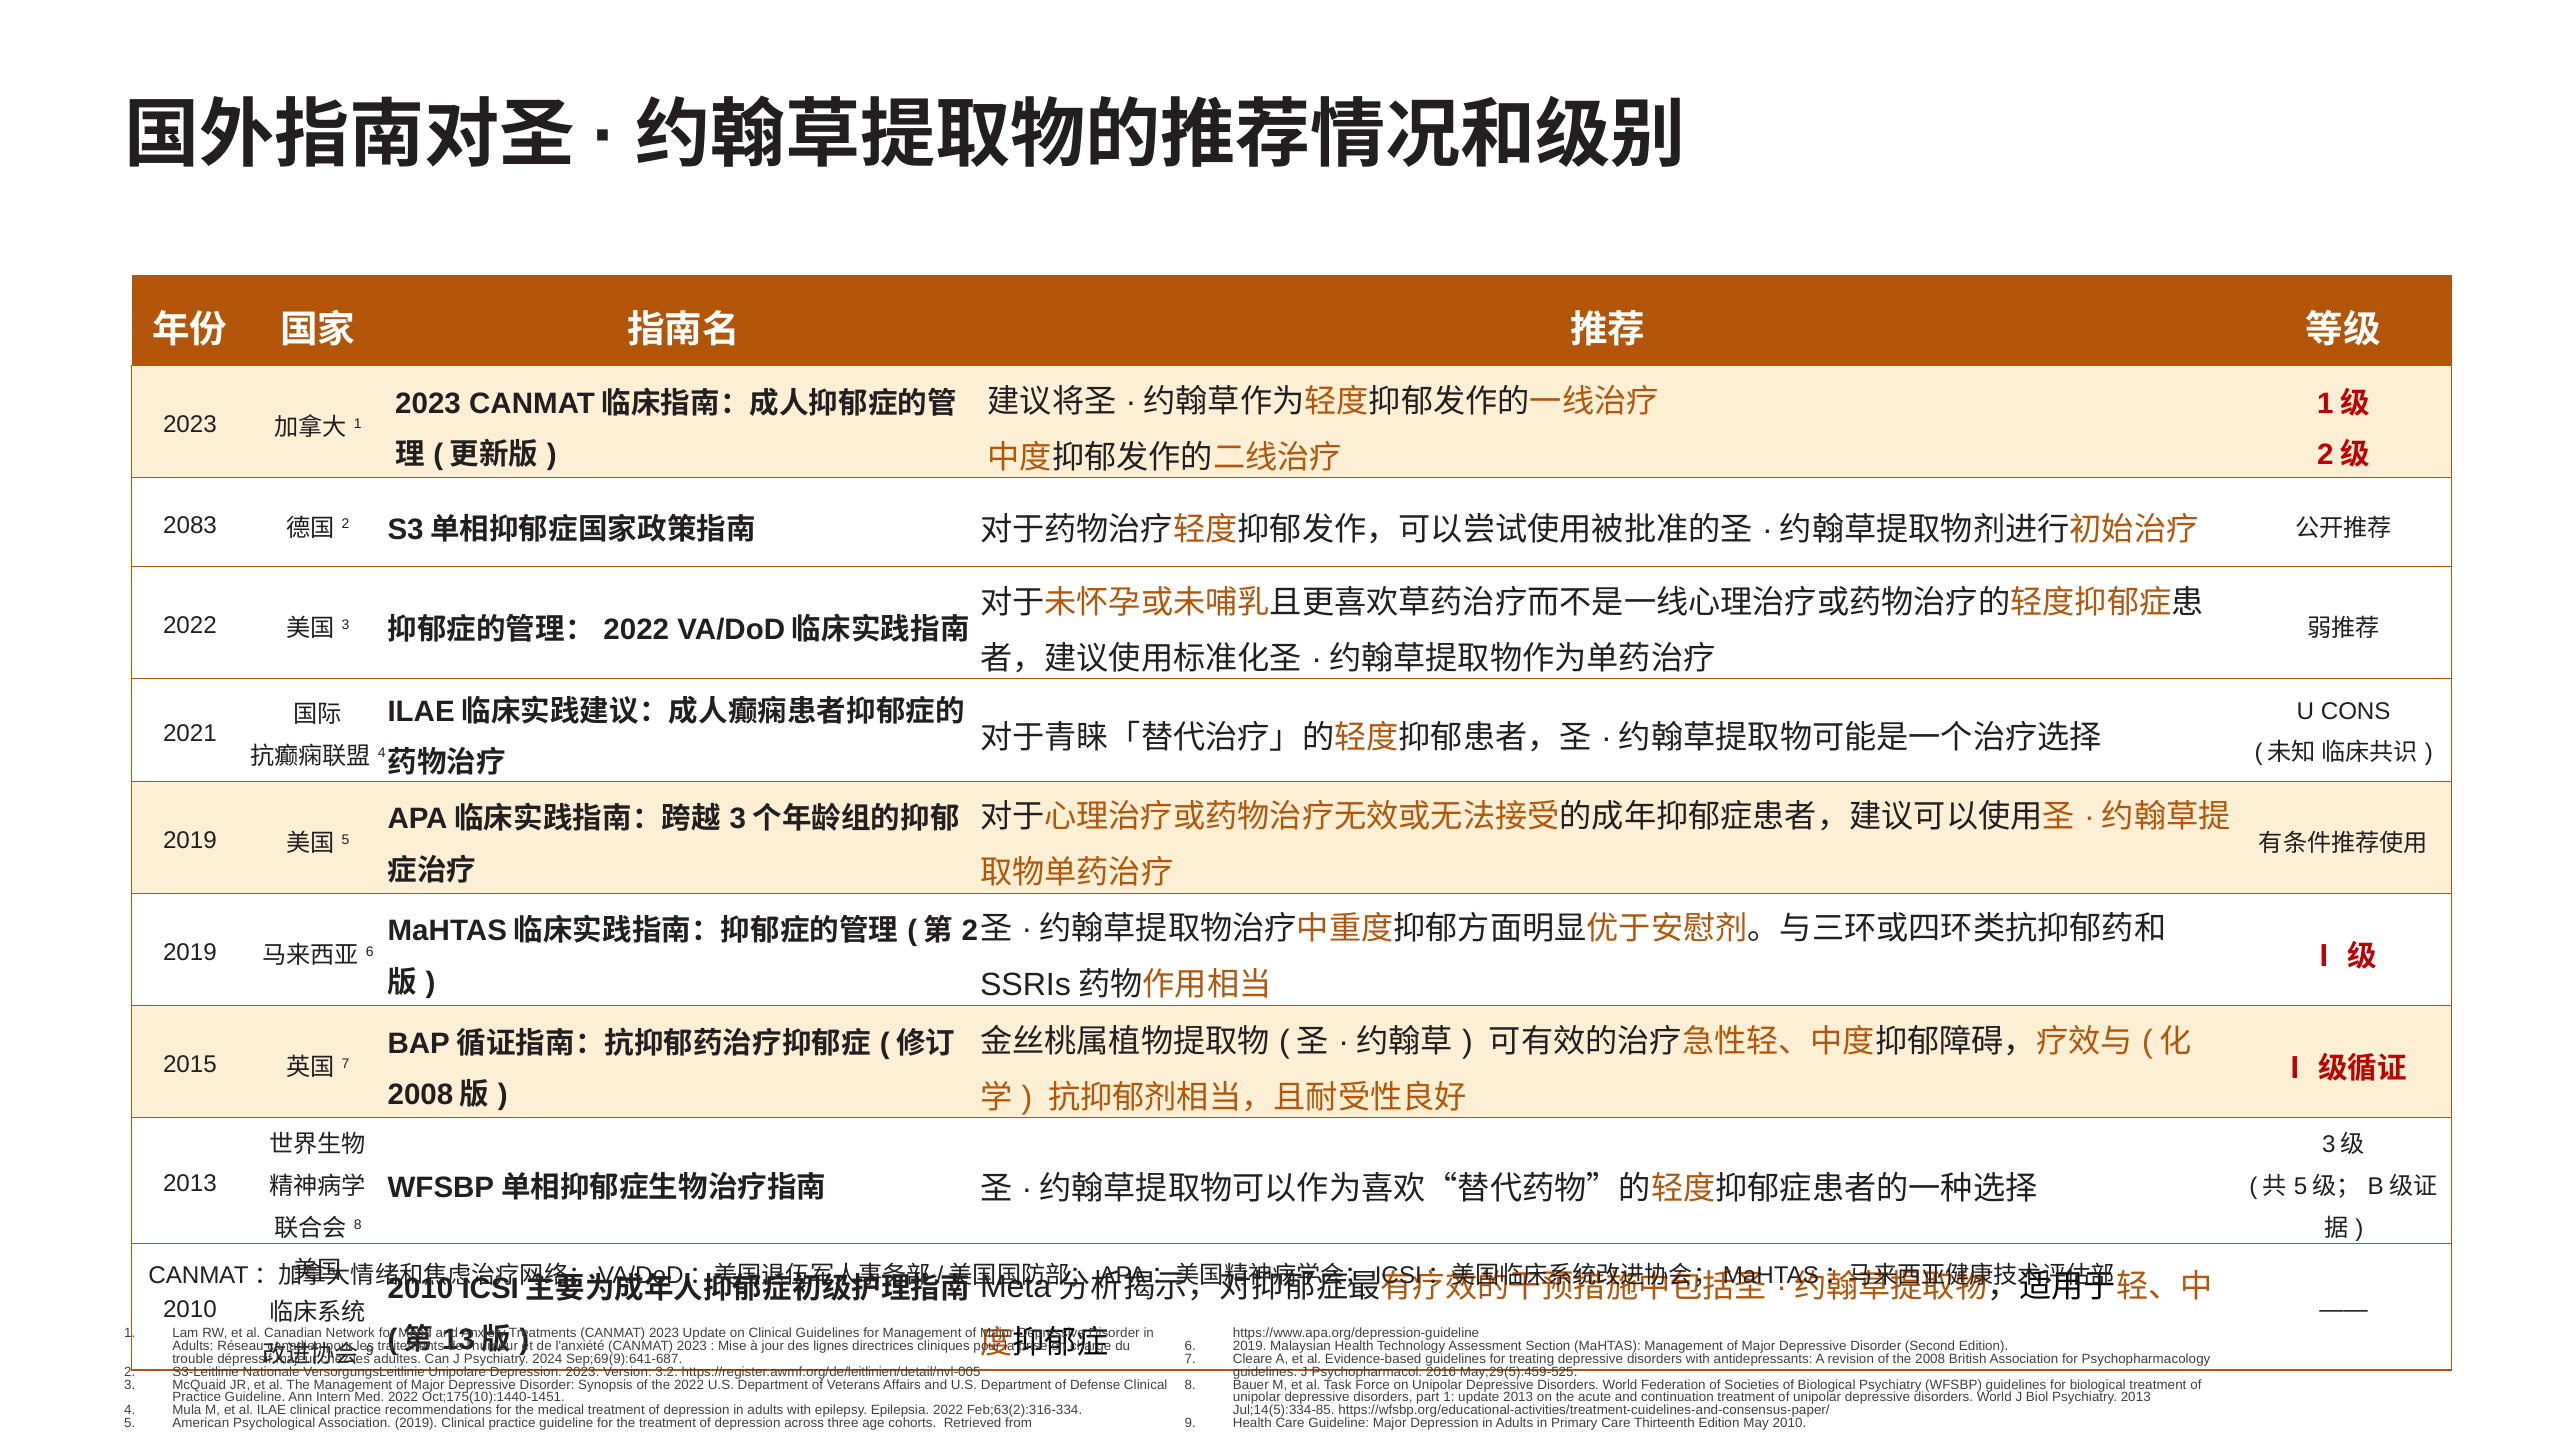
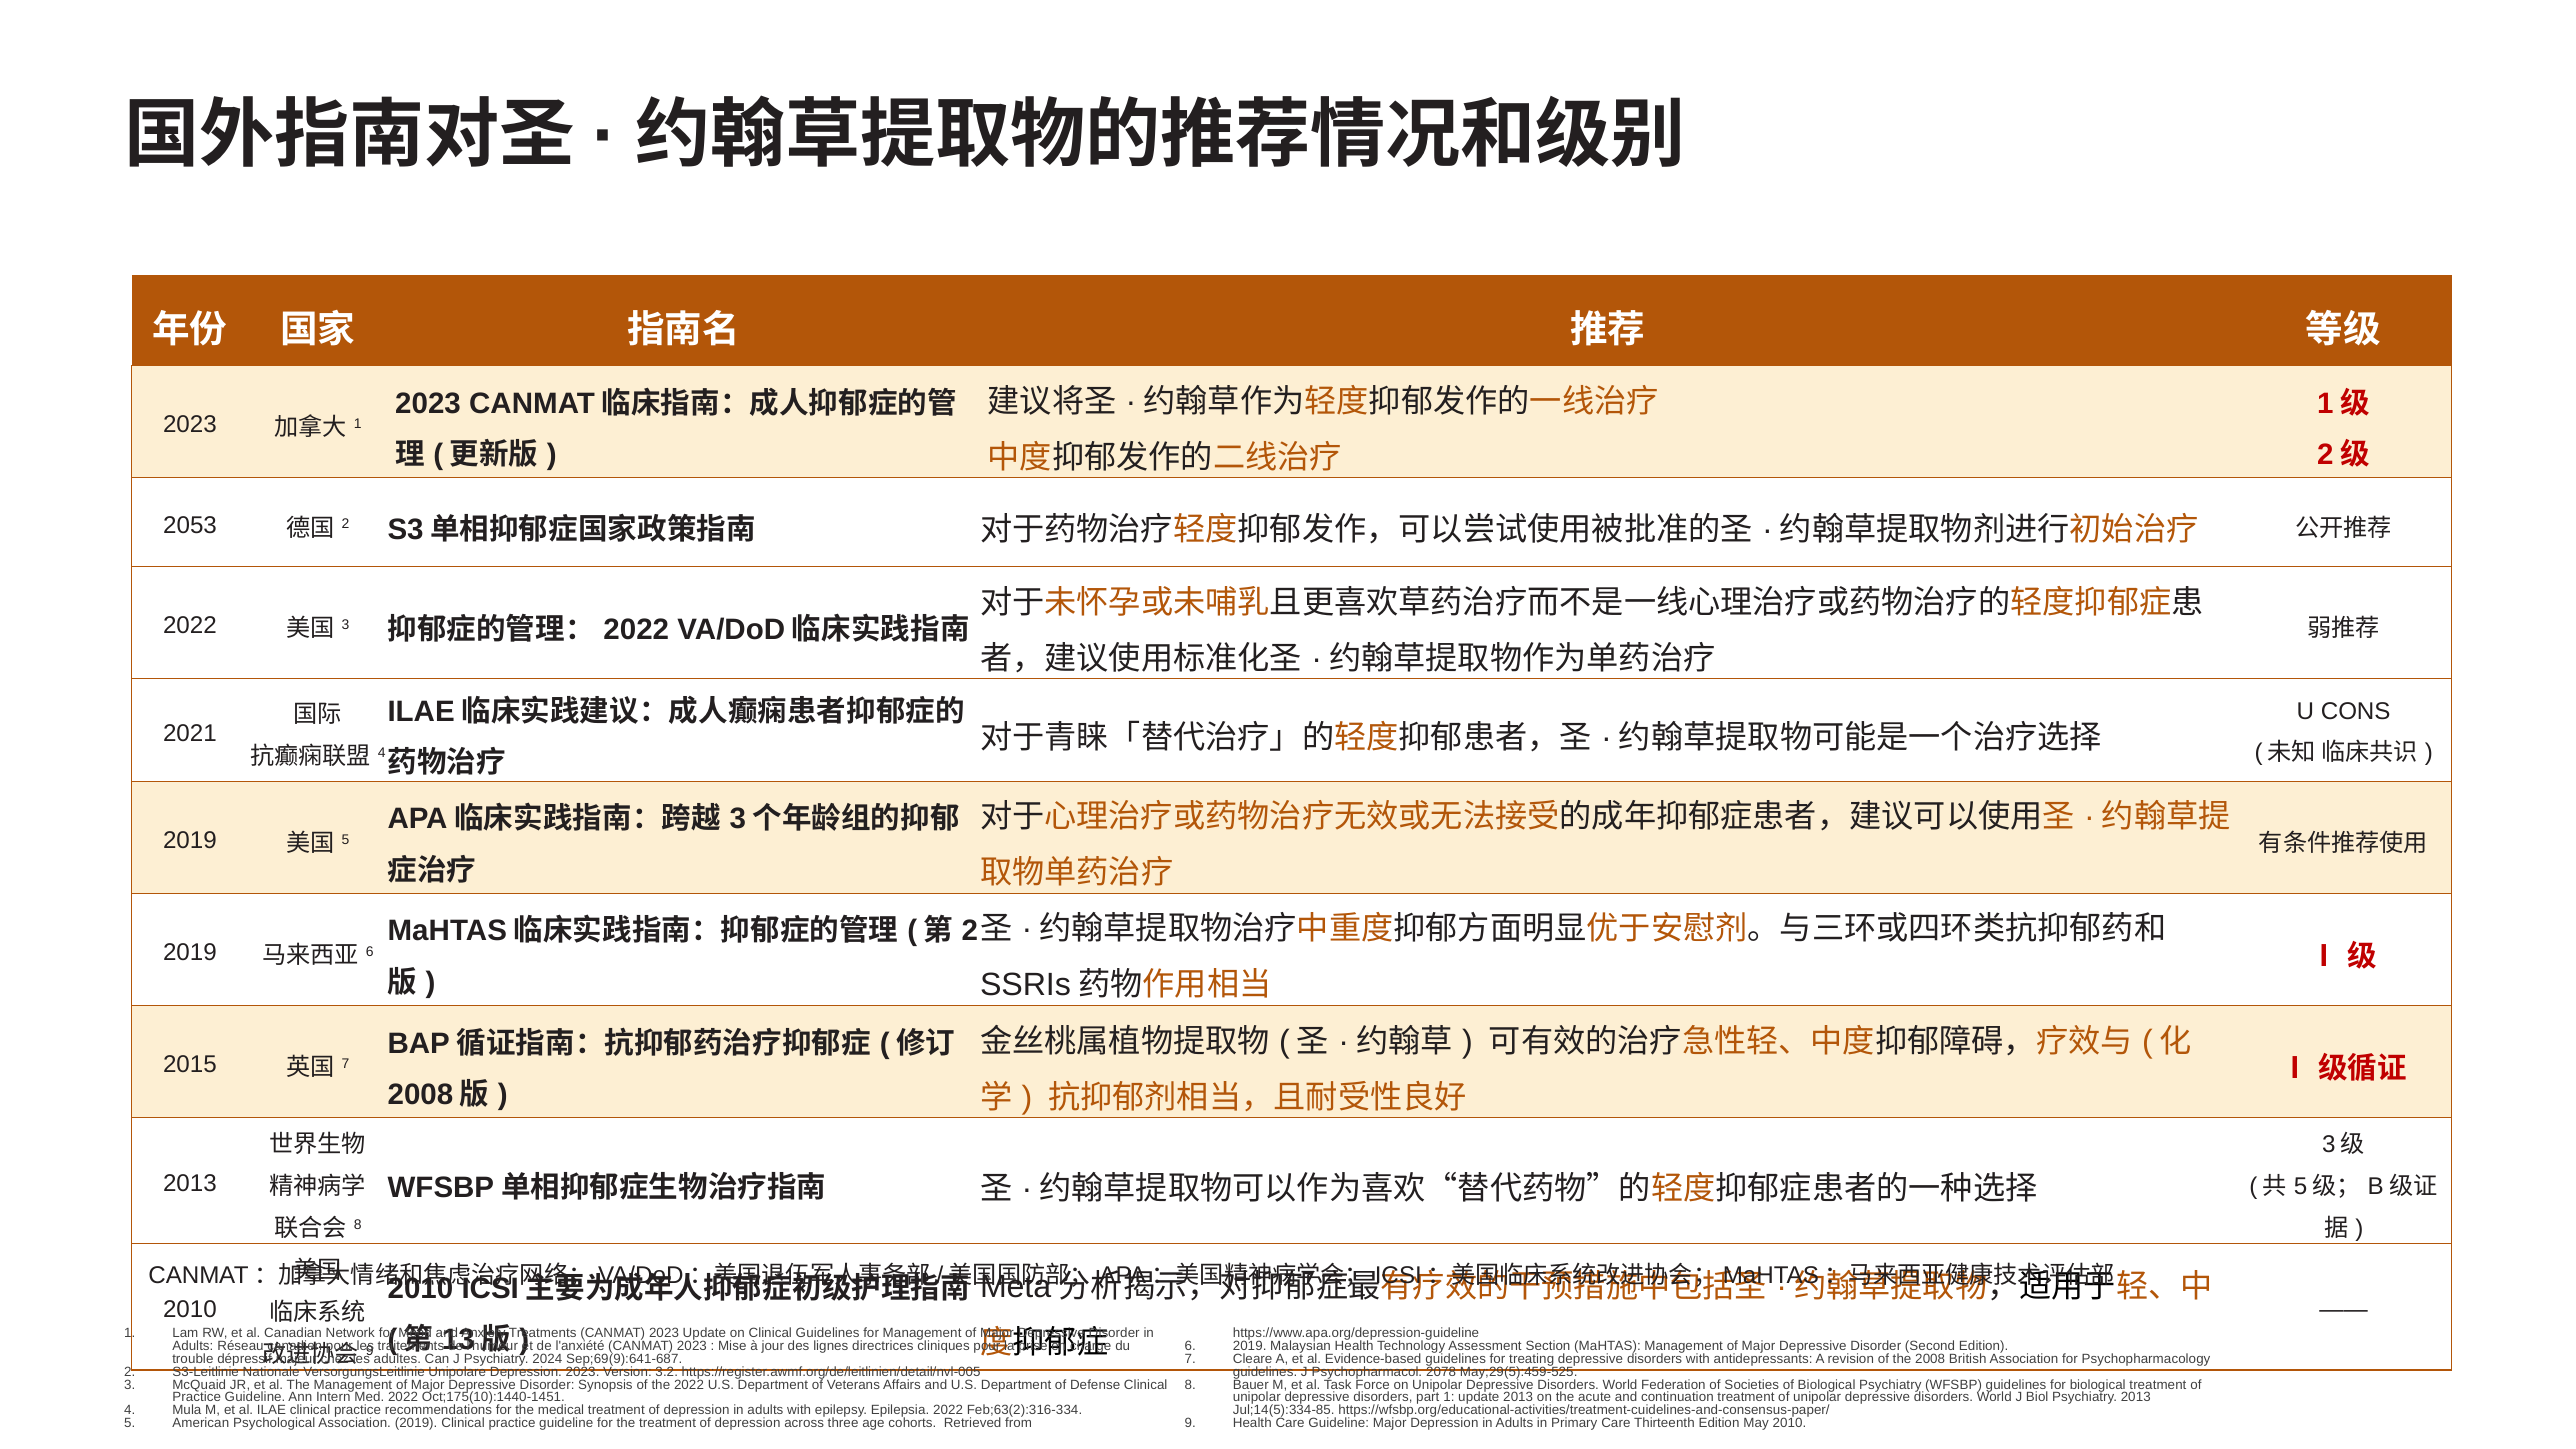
2083: 2083 -> 2053 (190, 525)
2016: 2016 -> 2078 (1441, 1372)
